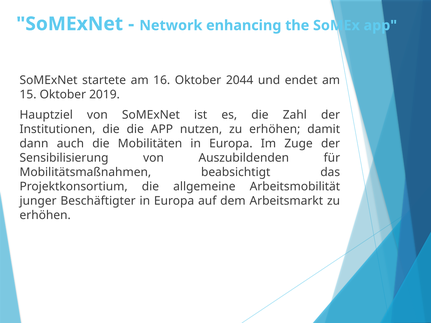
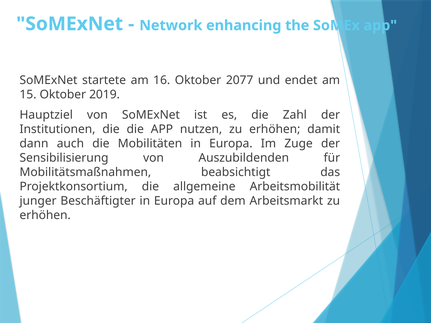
2044: 2044 -> 2077 (240, 80)
